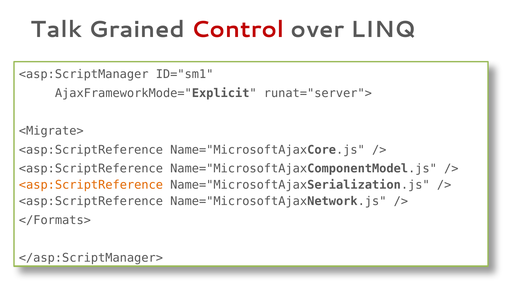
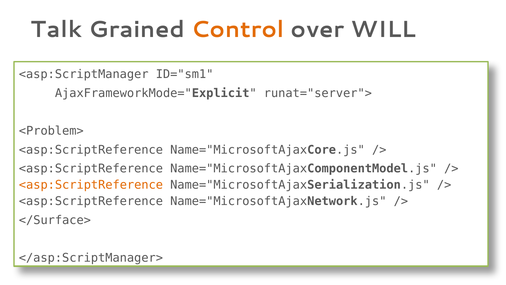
Control colour: red -> orange (238, 29)
LINQ: LINQ -> WILL (383, 29)
<Migrate>: <Migrate> -> <Problem> (51, 131)
</Formats>: </Formats> -> </Surface> (55, 220)
